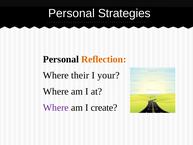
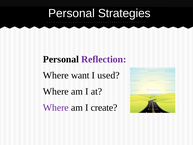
Reflection colour: orange -> purple (104, 59)
their: their -> want (80, 75)
your: your -> used (109, 75)
